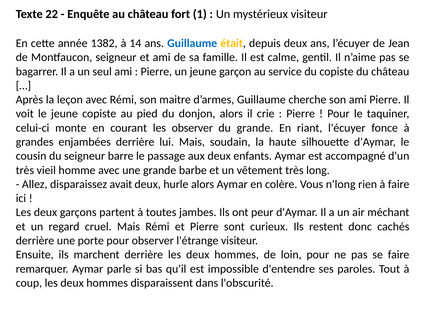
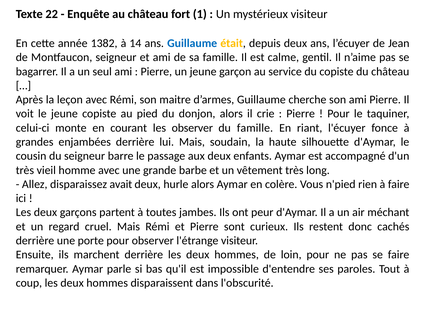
du grande: grande -> famille (255, 128)
n'long: n'long -> n'pied (341, 184)
